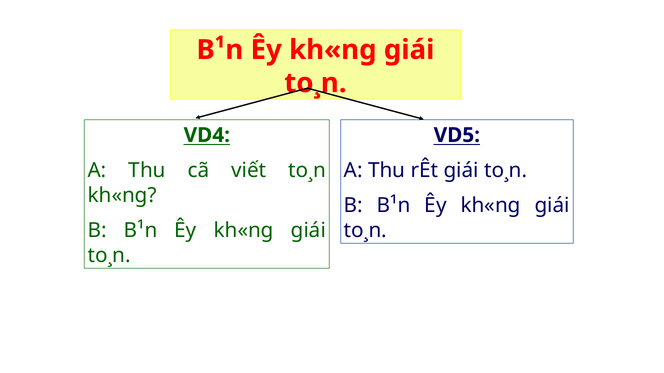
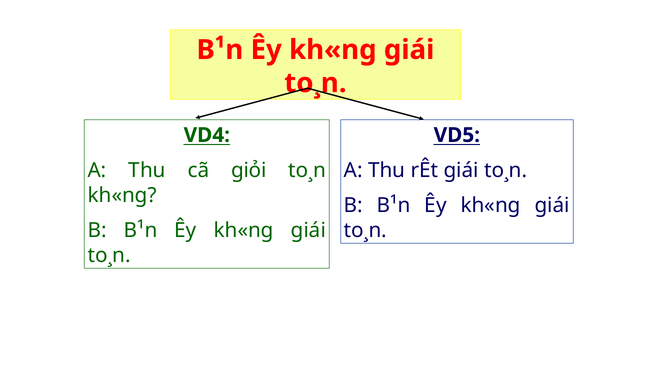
viết: viết -> giỏi (249, 171)
